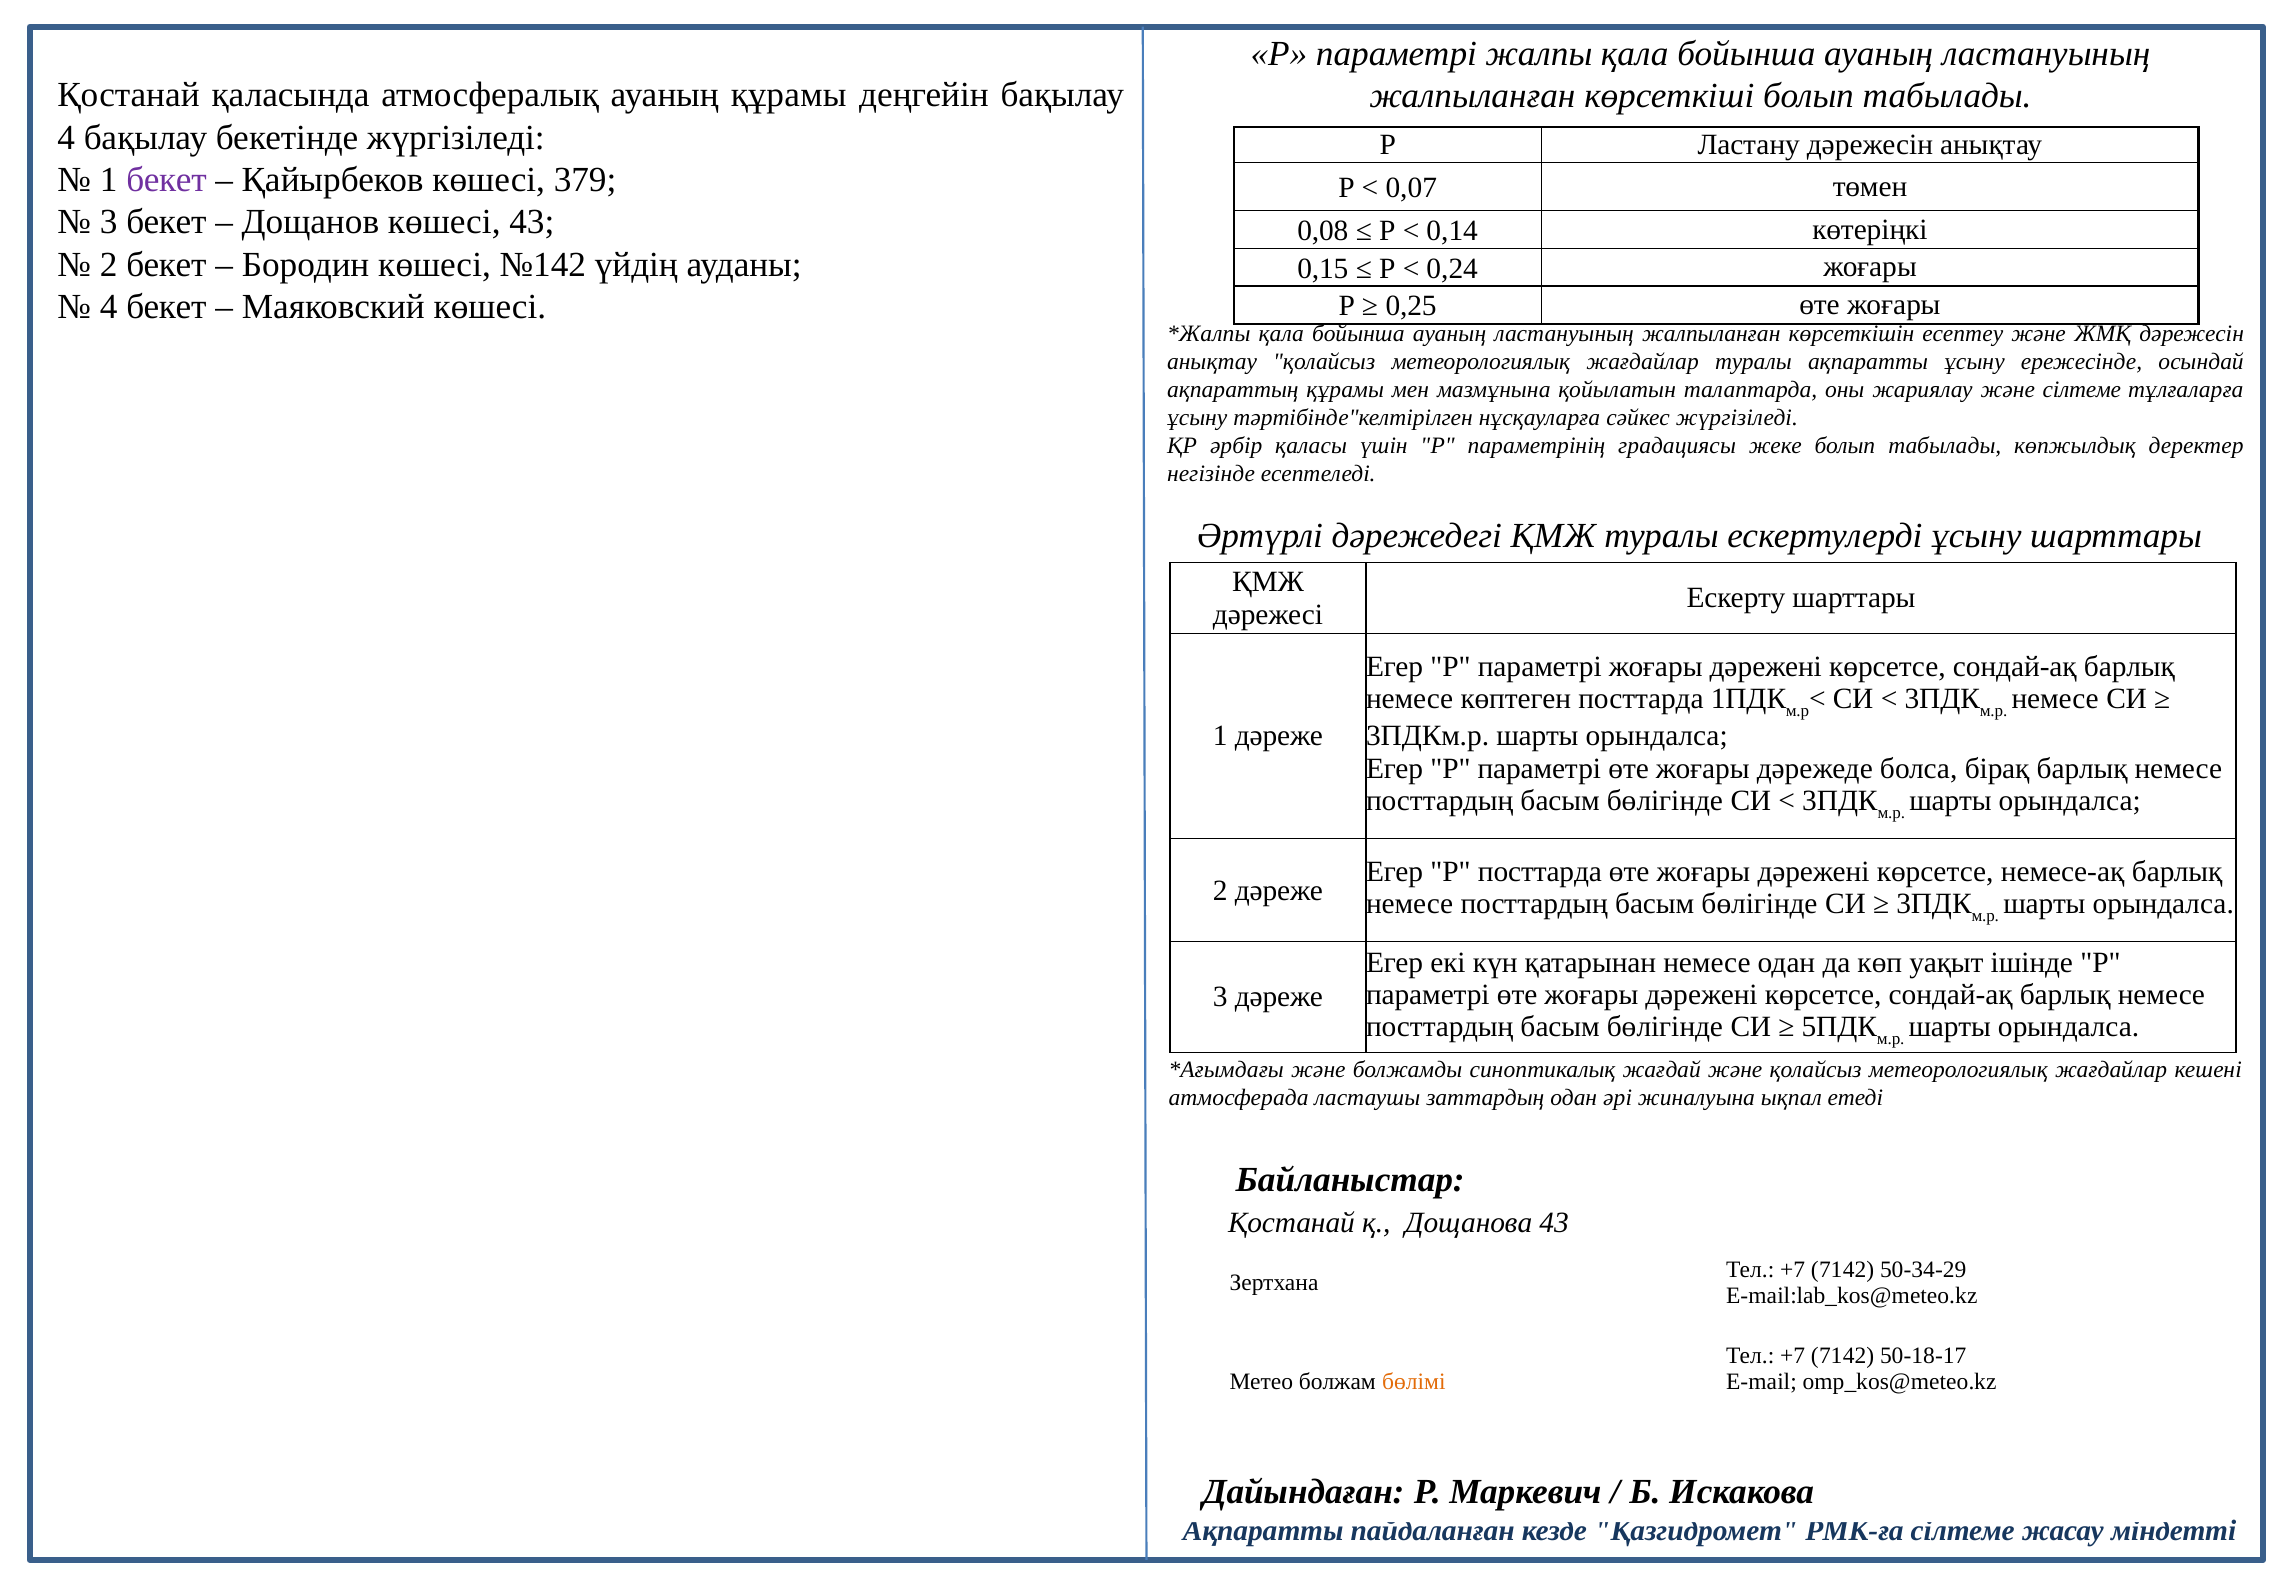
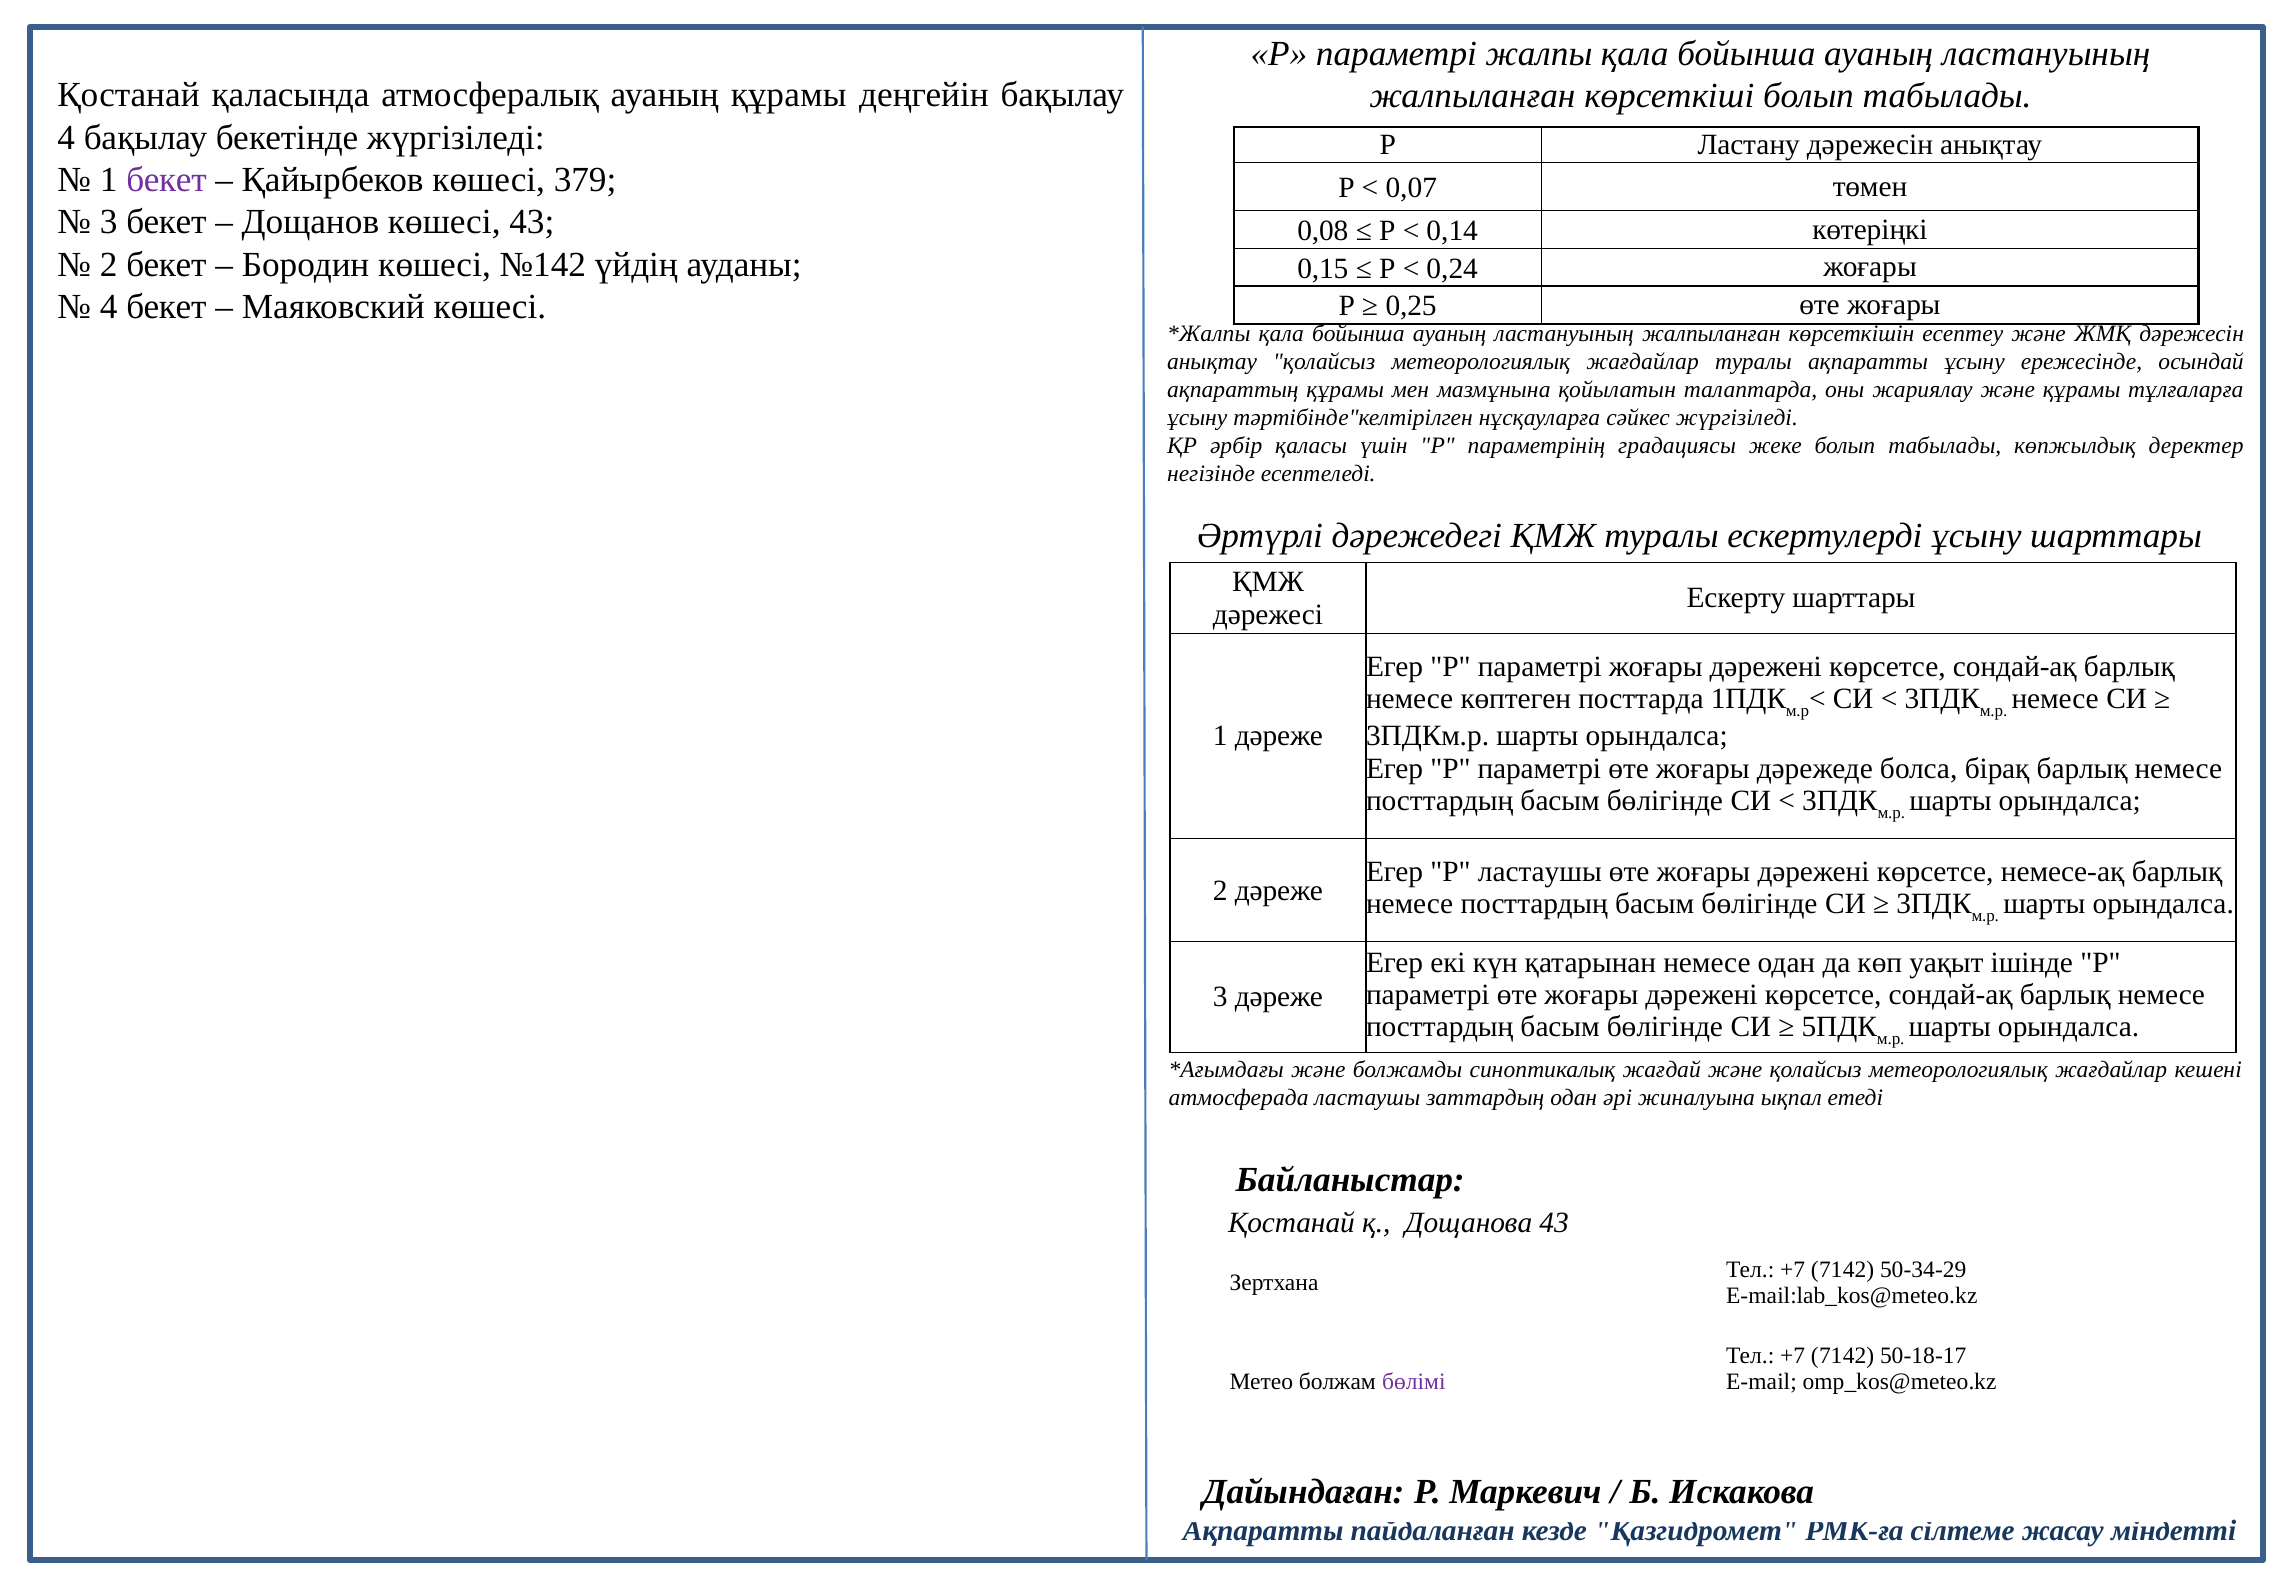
және сілтеме: сілтеме -> құрамы (2082, 390)
Р посттарда: посттарда -> ластаушы (1540, 872)
бөлімі colour: orange -> purple (1414, 1382)
